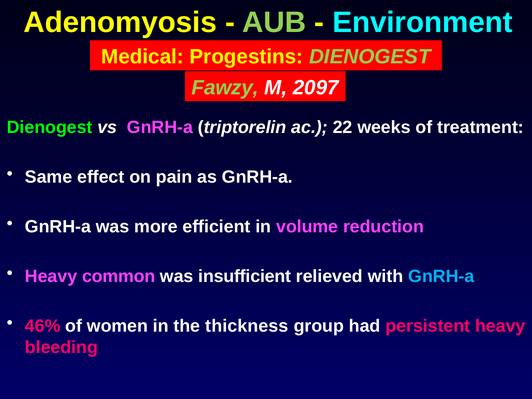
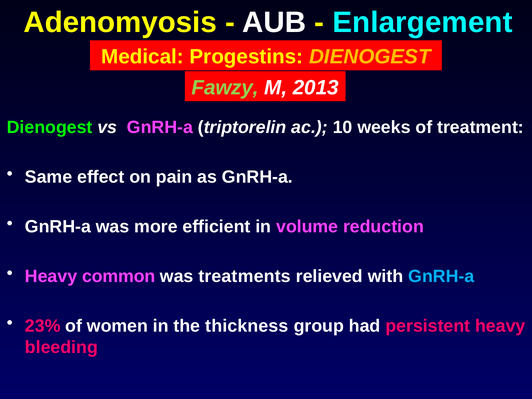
AUB colour: light green -> white (274, 22)
Environment: Environment -> Enlargement (422, 22)
DIENOGEST colour: light green -> yellow (370, 57)
2097: 2097 -> 2013 (316, 88)
22: 22 -> 10 (343, 127)
insufficient: insufficient -> treatments (245, 276)
46%: 46% -> 23% (43, 326)
